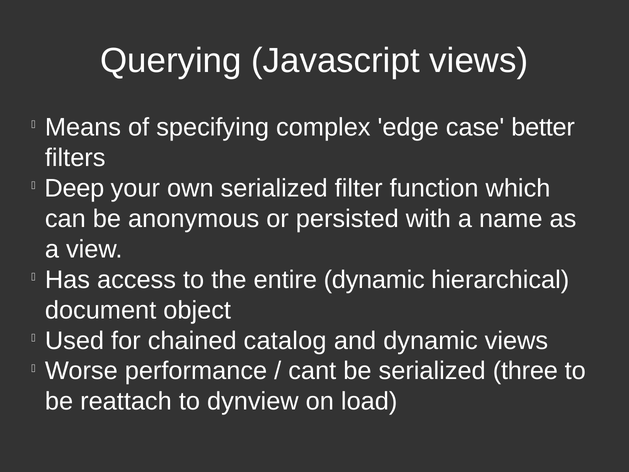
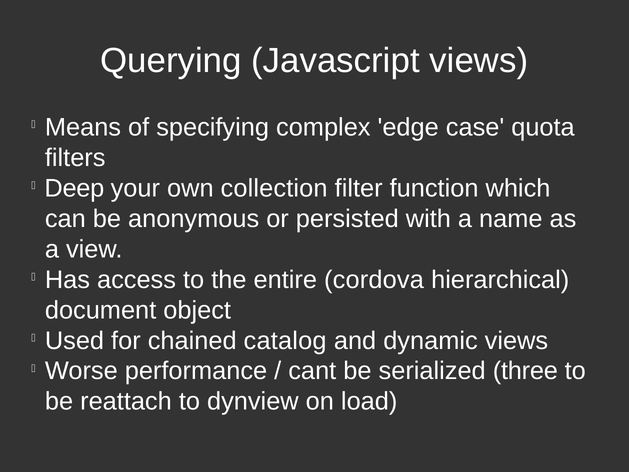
better: better -> quota (543, 127)
own serialized: serialized -> collection (274, 188)
entire dynamic: dynamic -> cordova (374, 280)
